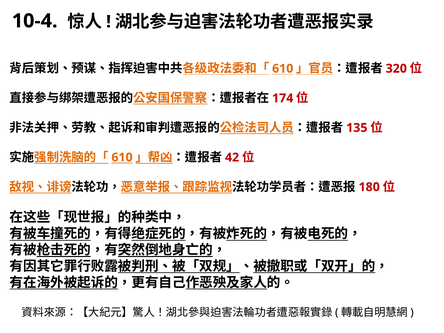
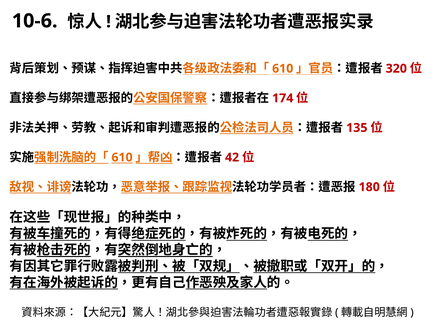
10-4: 10-4 -> 10-6 (35, 21)
